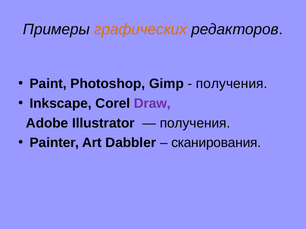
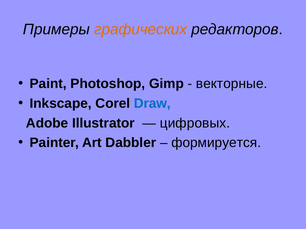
получения: получения -> векторные (232, 84)
Draw colour: purple -> blue (152, 104)
получения: получения -> цифровых (195, 123)
сканирования: сканирования -> формируется (216, 143)
